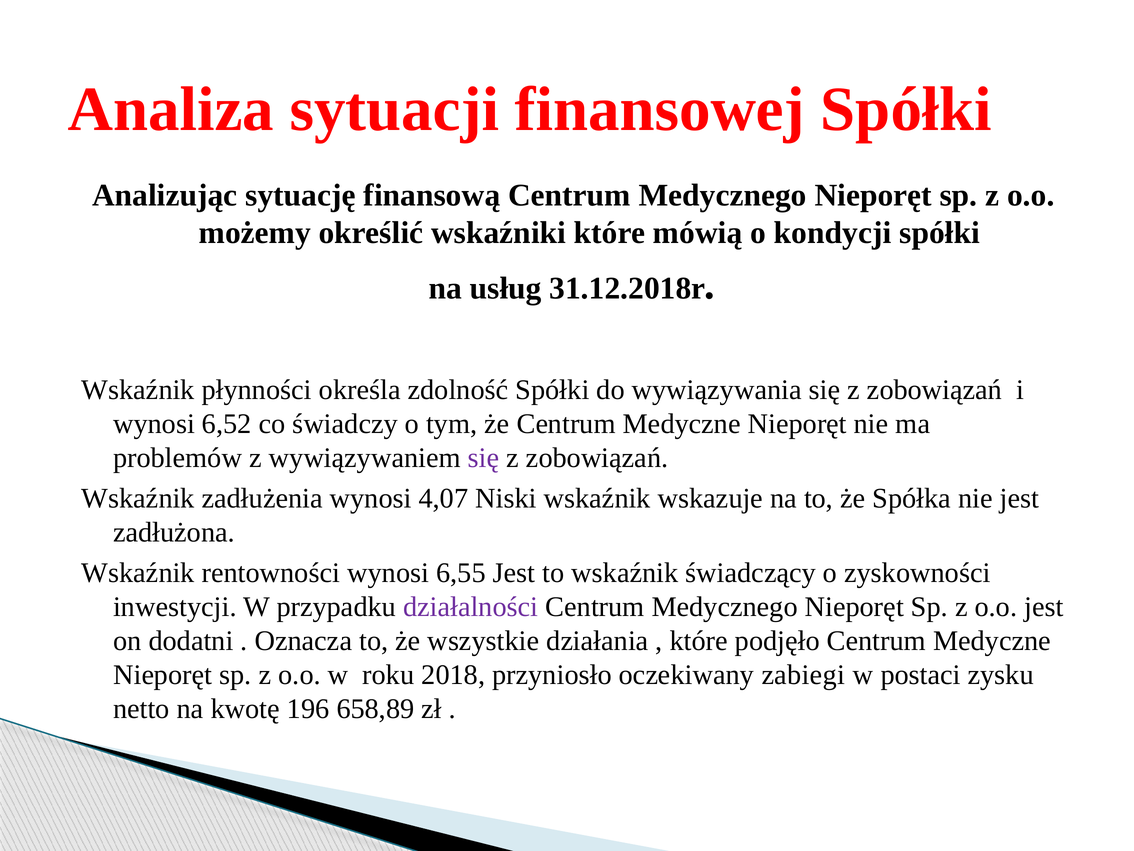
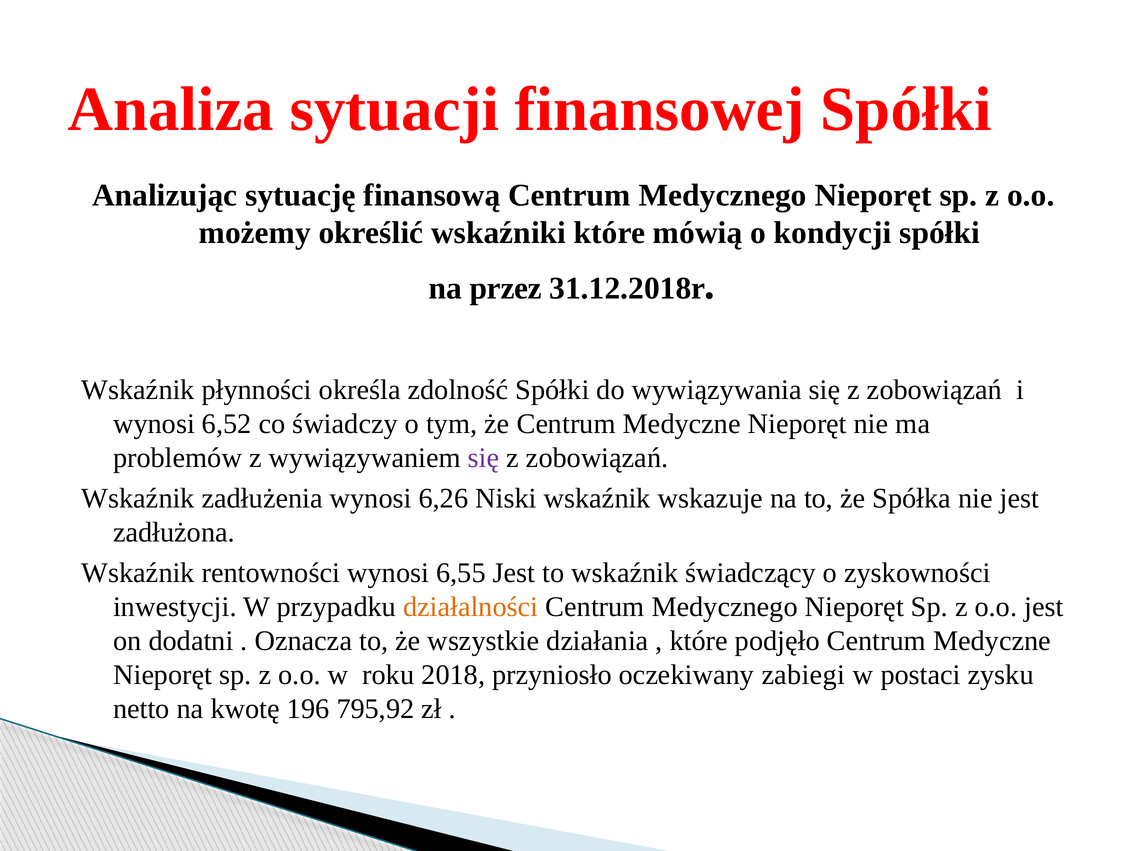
usług: usług -> przez (506, 288)
4,07: 4,07 -> 6,26 (443, 498)
działalności colour: purple -> orange (471, 606)
658,89: 658,89 -> 795,92 (375, 708)
